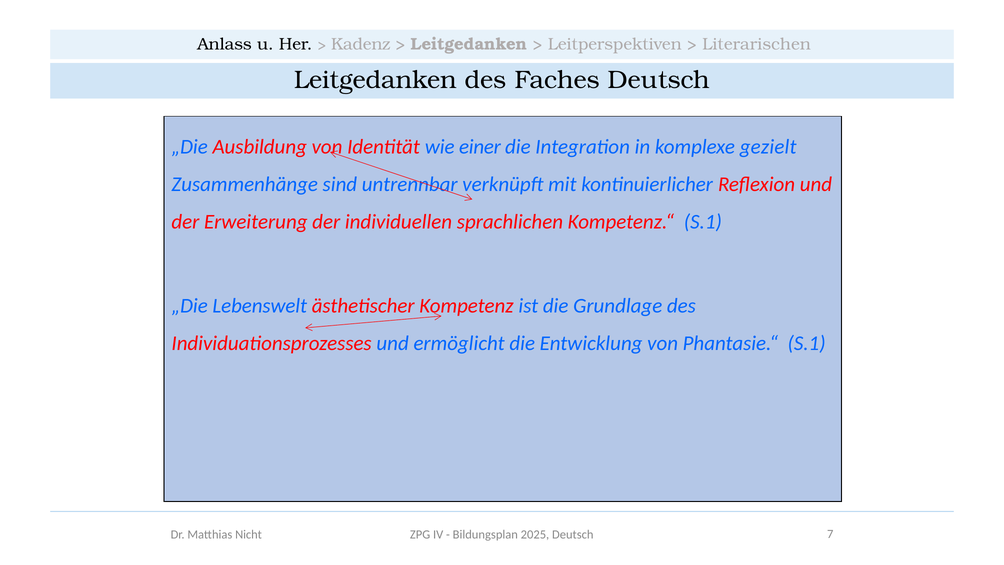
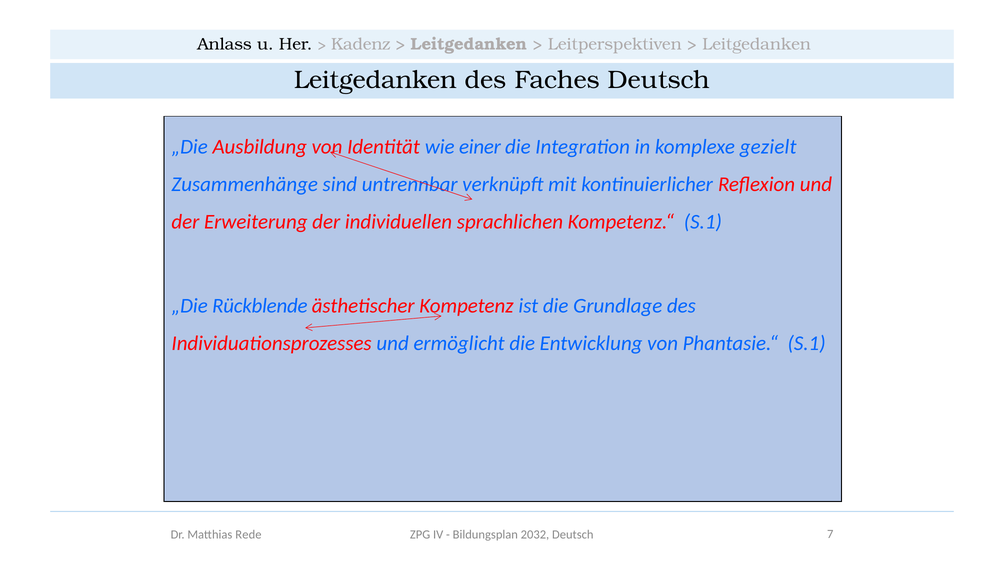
Literarischen: Literarischen -> Leitgedanken (757, 44)
Lebenswelt: Lebenswelt -> Rückblende (260, 306)
Nicht: Nicht -> Rede (248, 534)
2025: 2025 -> 2032 (535, 534)
